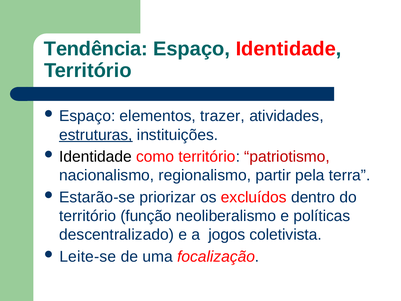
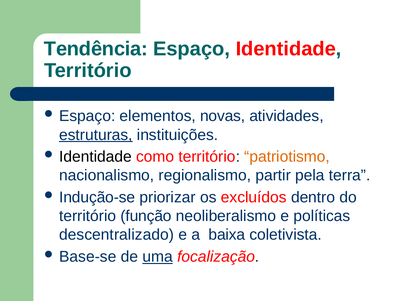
trazer: trazer -> novas (223, 116)
patriotismo colour: red -> orange (287, 157)
Estarão-se: Estarão-se -> Indução-se (97, 197)
jogos: jogos -> baixa (227, 235)
Leite-se: Leite-se -> Base-se (88, 256)
uma underline: none -> present (158, 256)
